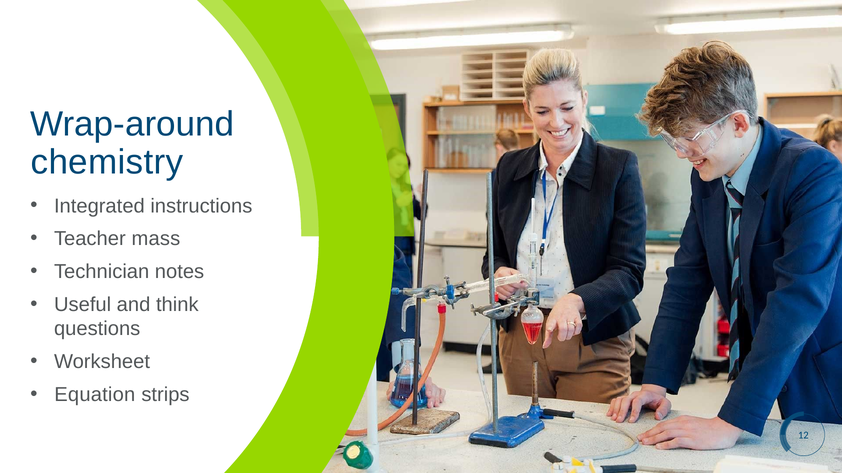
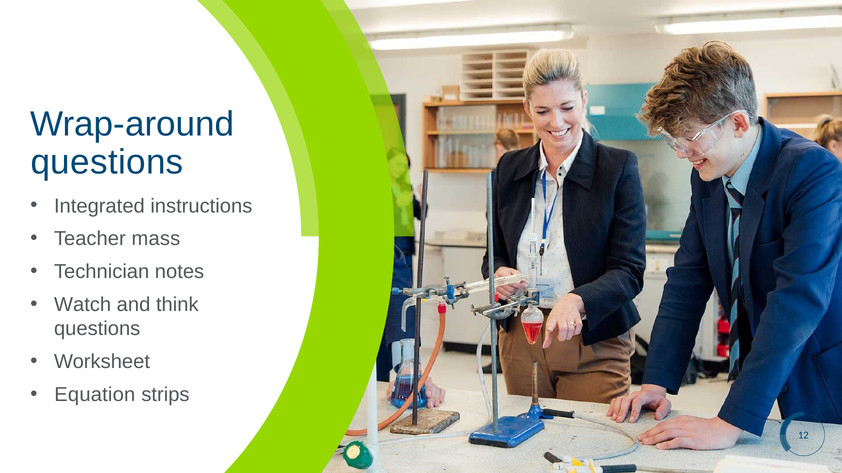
chemistry: chemistry -> questions (107, 162)
Useful: Useful -> Watch (83, 305)
